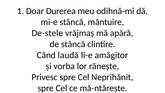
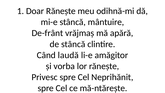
Doar Durerea: Durerea -> Rănește (61, 11)
De-stele: De-stele -> De-frânt (47, 33)
